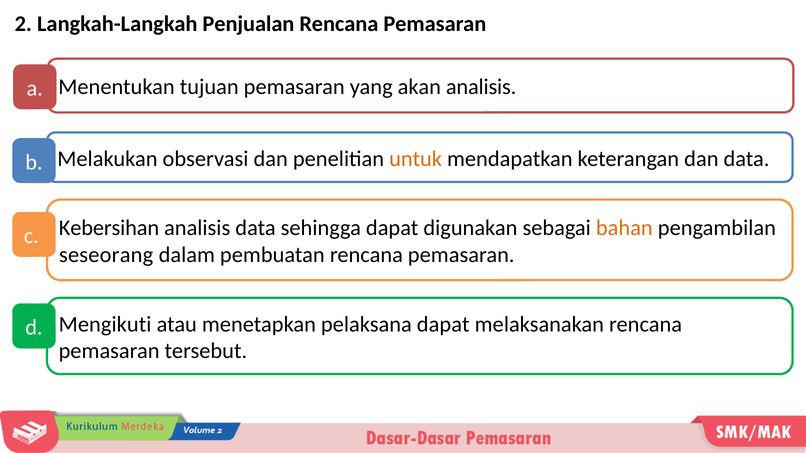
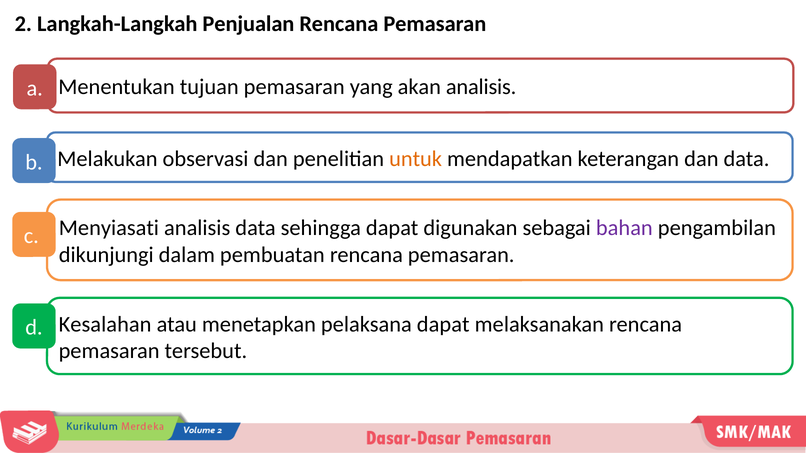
Kebersihan: Kebersihan -> Menyiasati (109, 228)
bahan colour: orange -> purple (624, 228)
seseorang: seseorang -> dikunjungi (106, 255)
Mengikuti: Mengikuti -> Kesalahan (105, 324)
